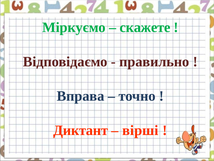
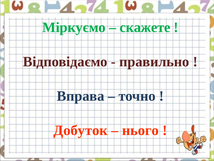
Диктант: Диктант -> Добуток (81, 130)
вірші: вірші -> нього (140, 130)
